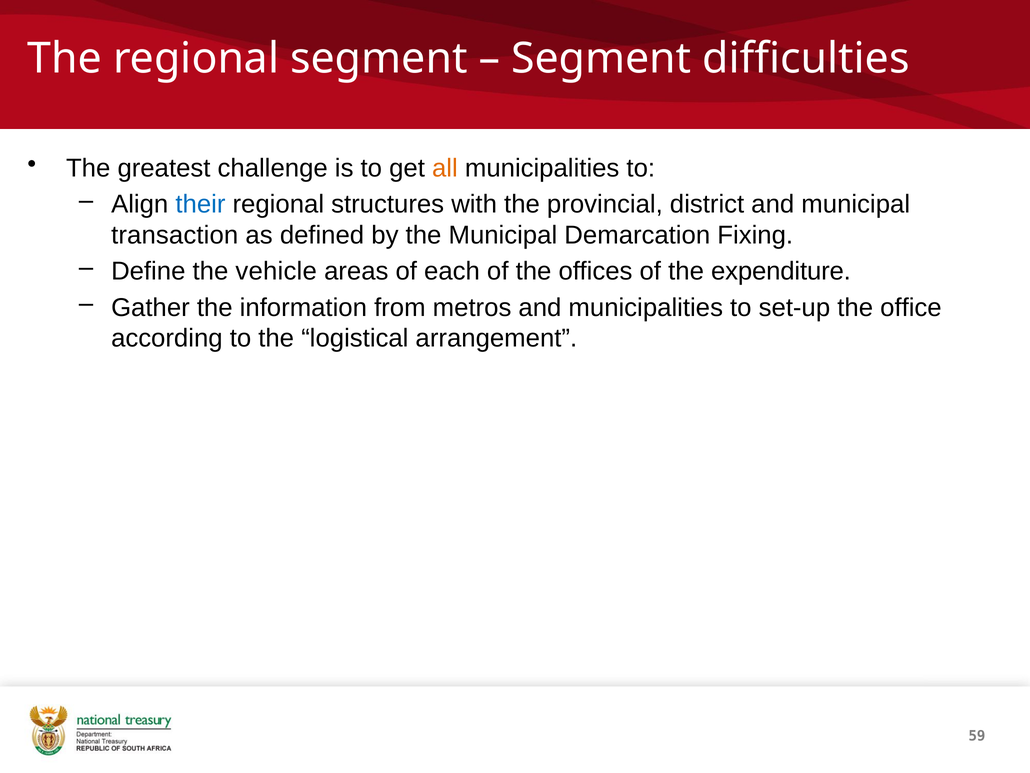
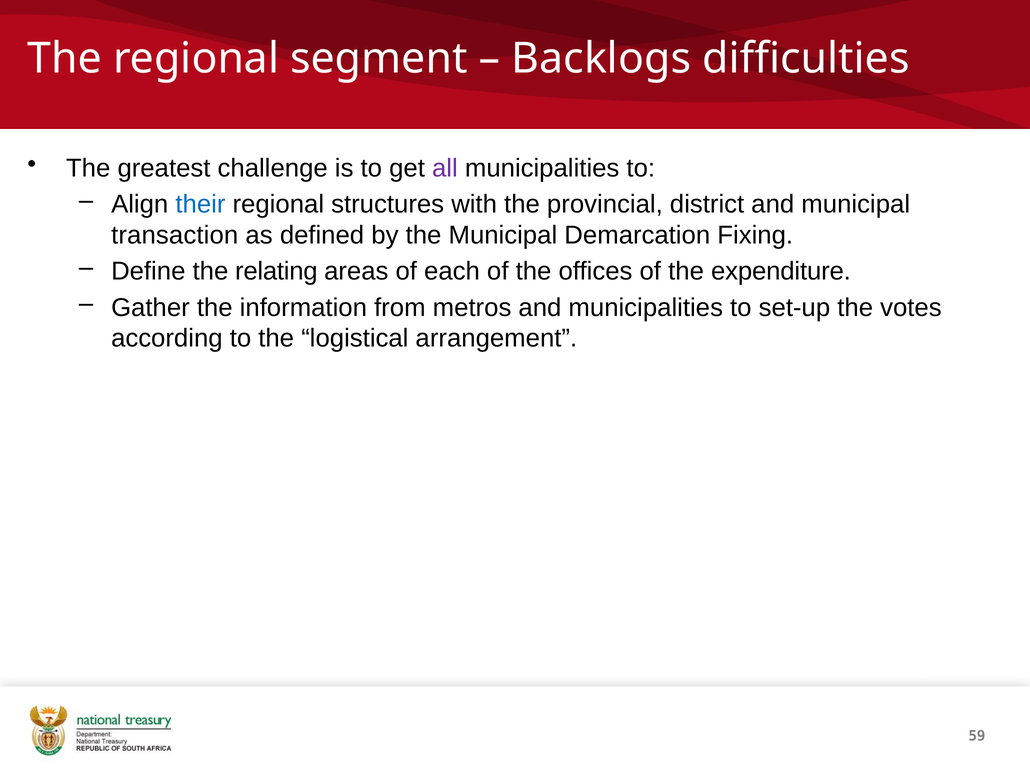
Segment: Segment -> Backlogs (601, 59)
all colour: orange -> purple (445, 168)
vehicle: vehicle -> relating (276, 271)
office: office -> votes (911, 307)
